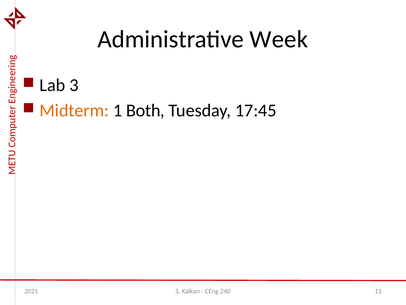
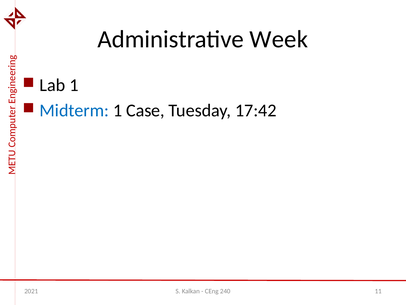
Lab 3: 3 -> 1 (74, 85)
Midterm colour: orange -> blue (74, 110)
Both: Both -> Case (145, 110)
17:45: 17:45 -> 17:42 (256, 110)
